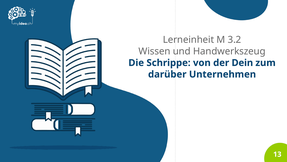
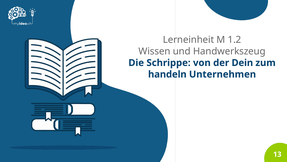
3.2: 3.2 -> 1.2 (235, 40)
darüber: darüber -> handeln (167, 74)
